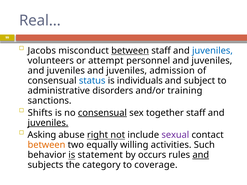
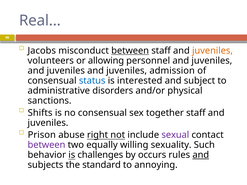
juveniles colour: blue -> orange (212, 51)
attempt: attempt -> allowing (106, 61)
individuals: individuals -> interested (140, 81)
training: training -> physical (185, 91)
consensual underline: present -> none (102, 113)
juveniles underline: present -> none (48, 123)
Asking: Asking -> Prison (42, 135)
between colour: orange -> purple (46, 145)
activities: activities -> sexuality (171, 145)
statement: statement -> challenges (100, 155)
category: category -> standard (102, 165)
coverage: coverage -> annoying (156, 165)
